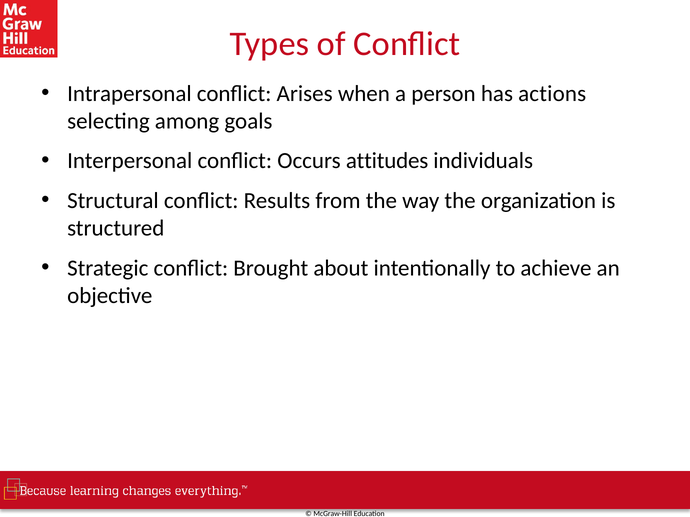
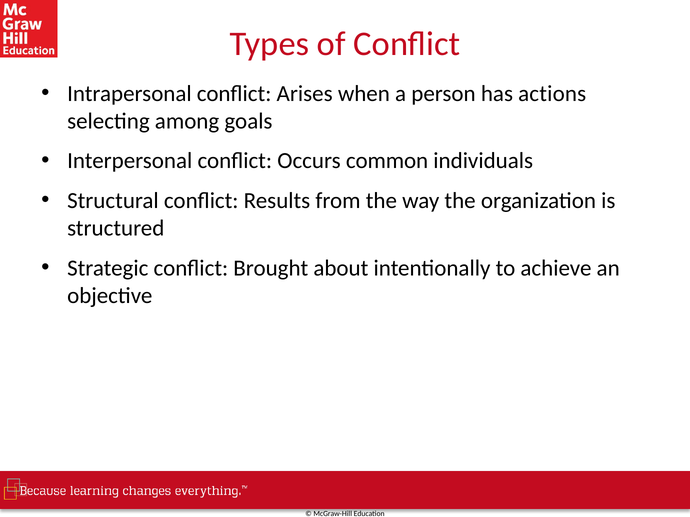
attitudes: attitudes -> common (387, 161)
